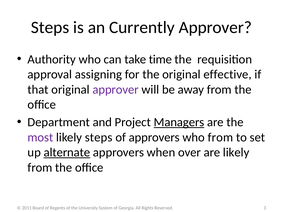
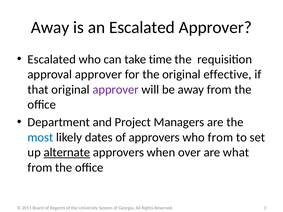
Steps: Steps -> Away (50, 27)
an Currently: Currently -> Escalated (142, 27)
Authority: Authority -> Escalated (52, 59)
approval assigning: assigning -> approver (98, 74)
Managers underline: present -> none (179, 122)
most colour: purple -> blue (40, 137)
likely steps: steps -> dates (99, 137)
are likely: likely -> what (236, 153)
